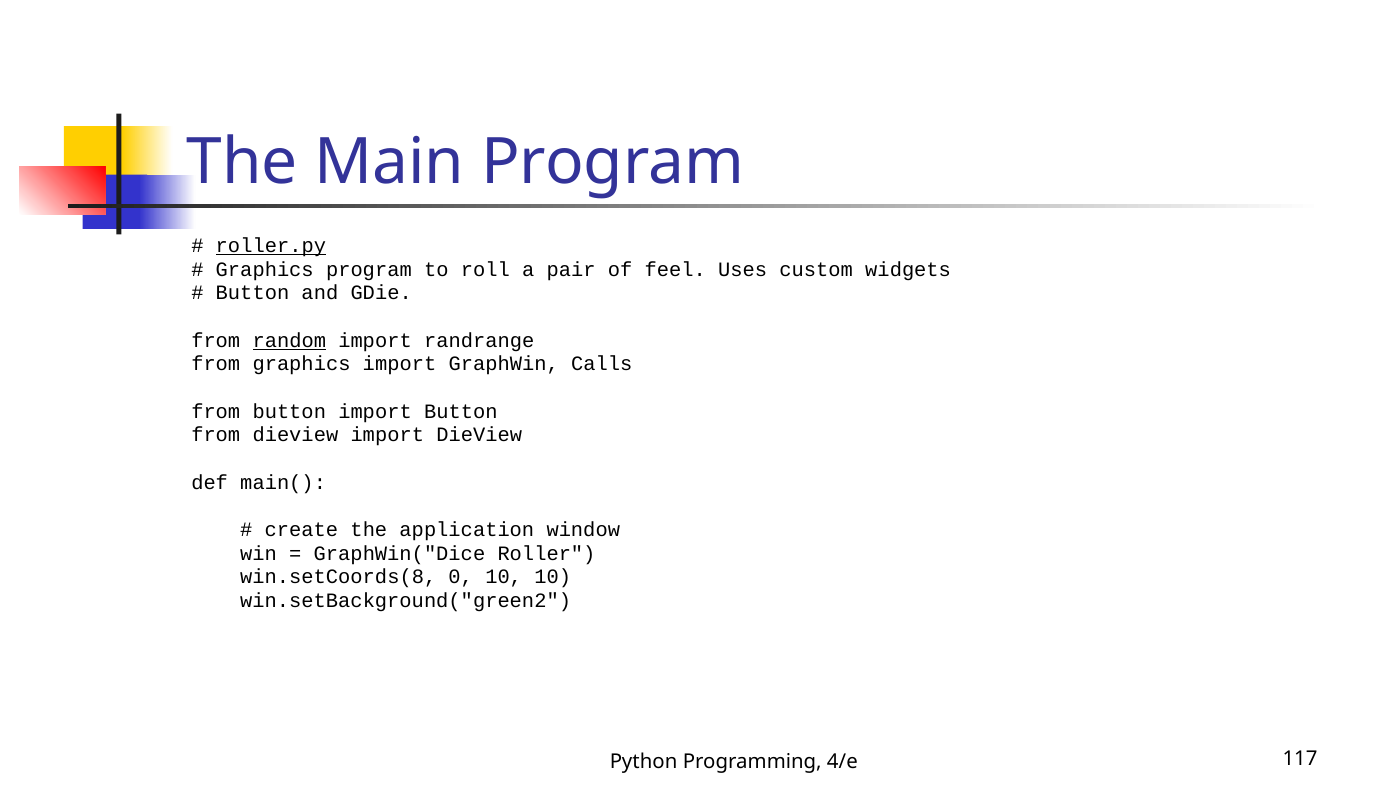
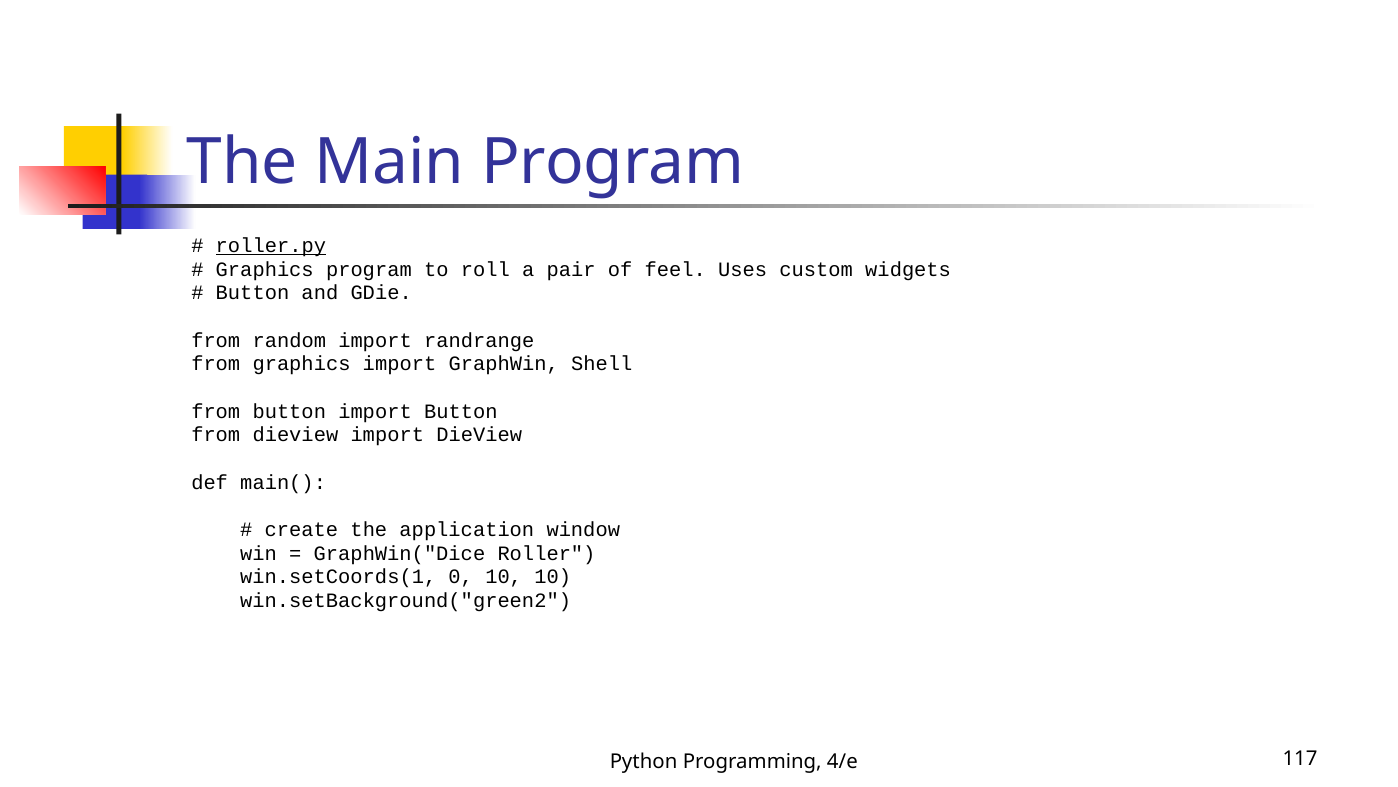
random underline: present -> none (289, 340)
Calls: Calls -> Shell (602, 364)
win.setCoords(8: win.setCoords(8 -> win.setCoords(1 (338, 577)
